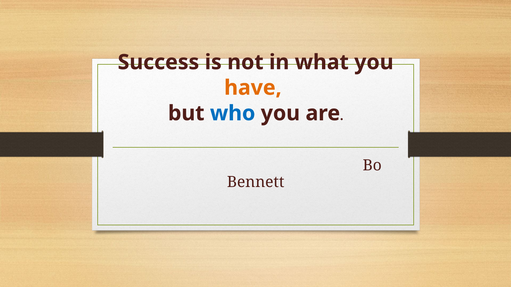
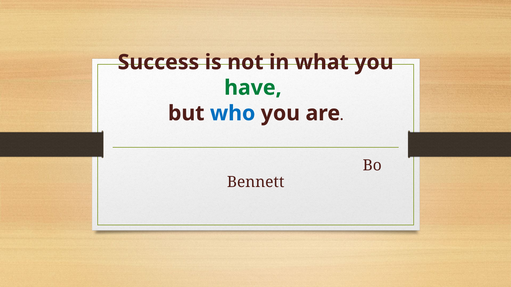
have colour: orange -> green (253, 88)
